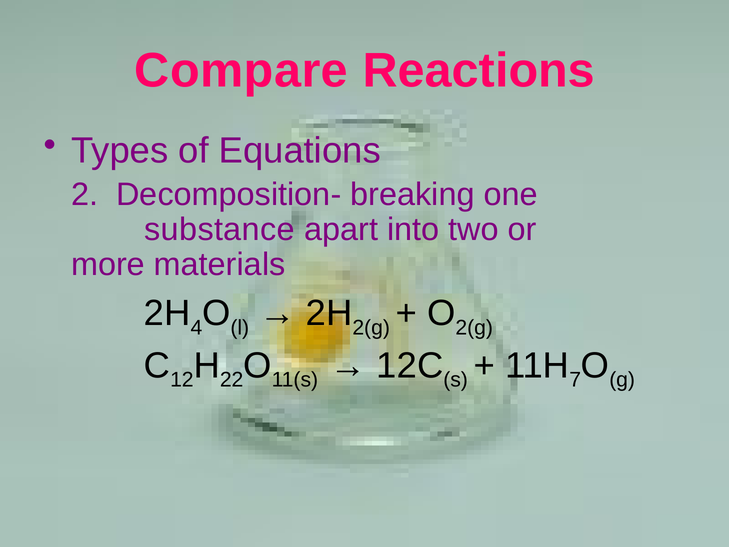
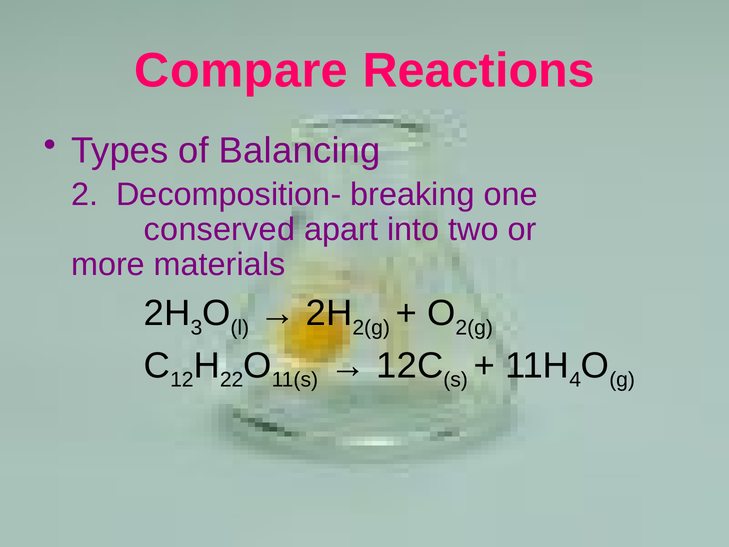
Equations: Equations -> Balancing (300, 151)
substance: substance -> conserved (220, 229)
4: 4 -> 3 (196, 327)
7: 7 -> 4 (575, 379)
